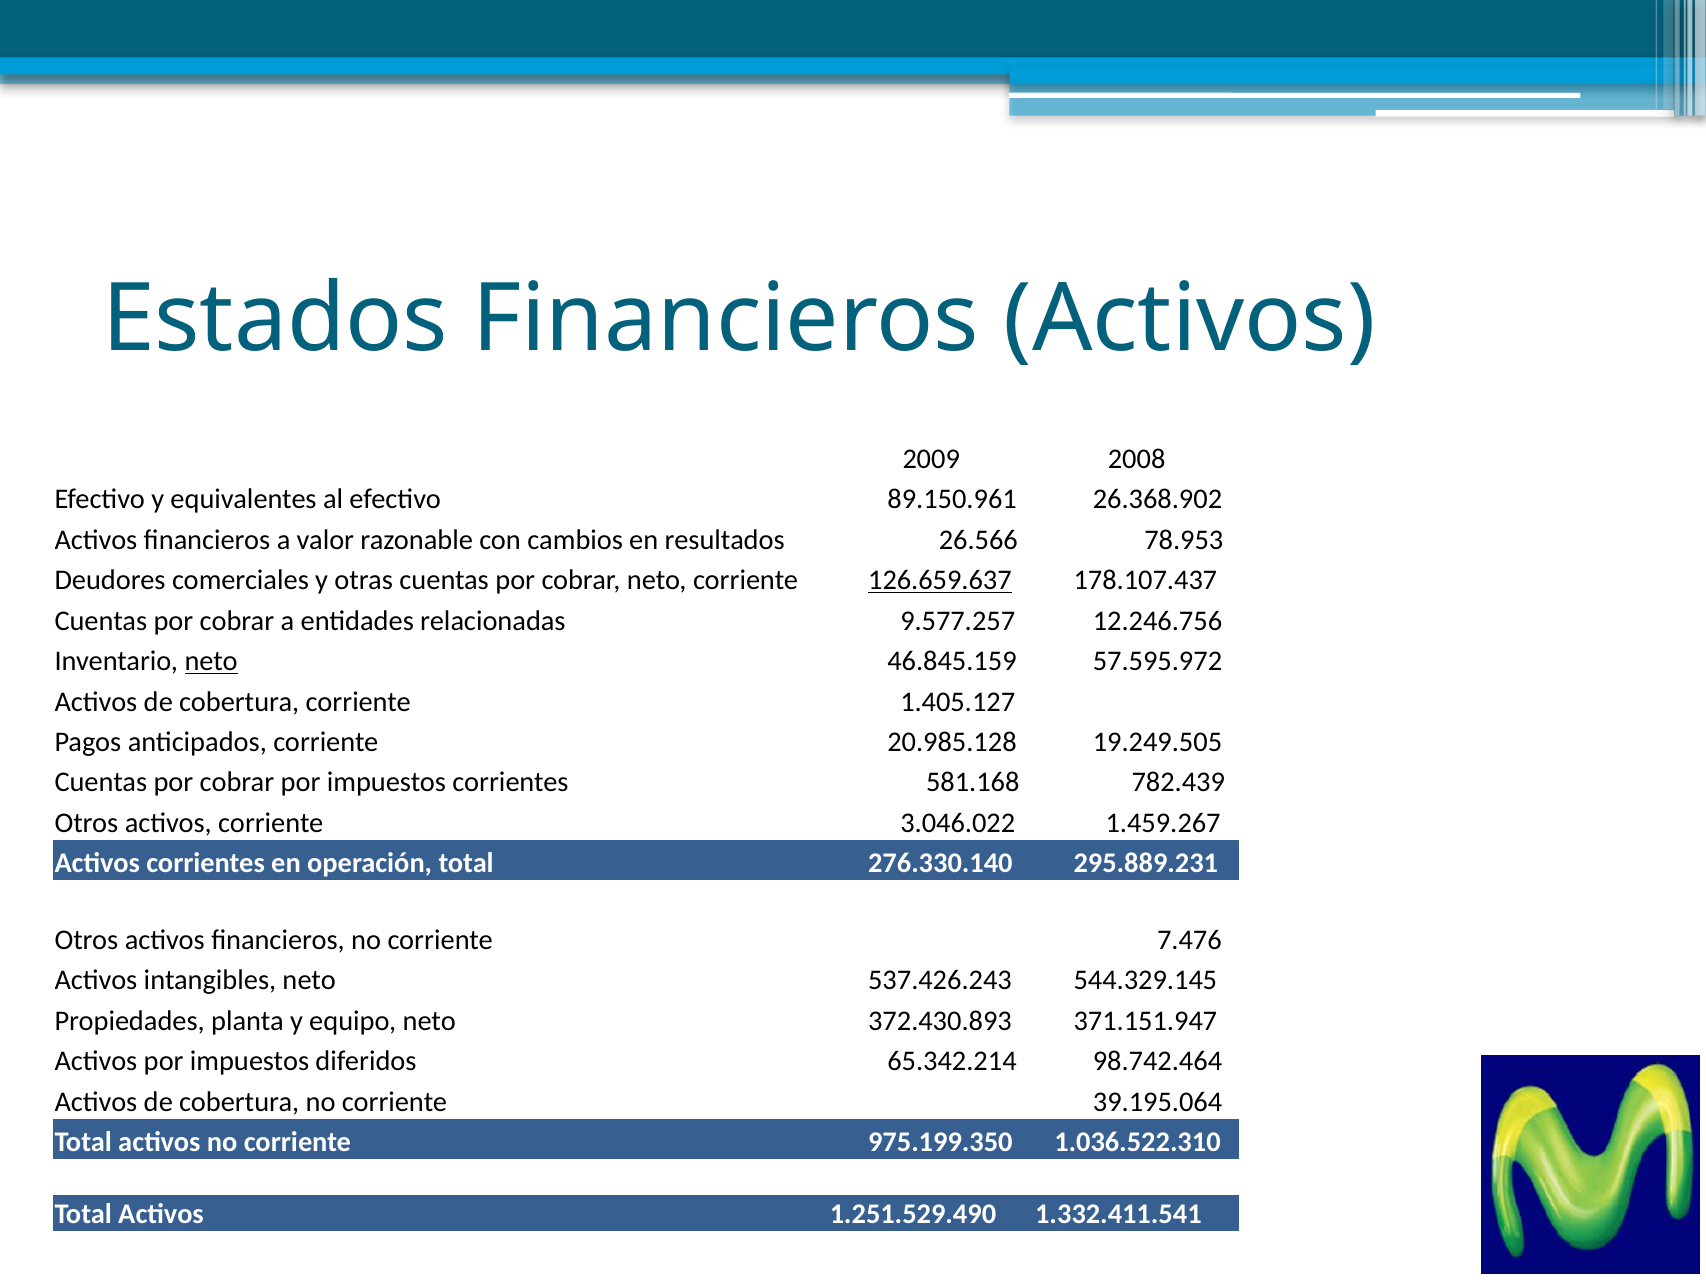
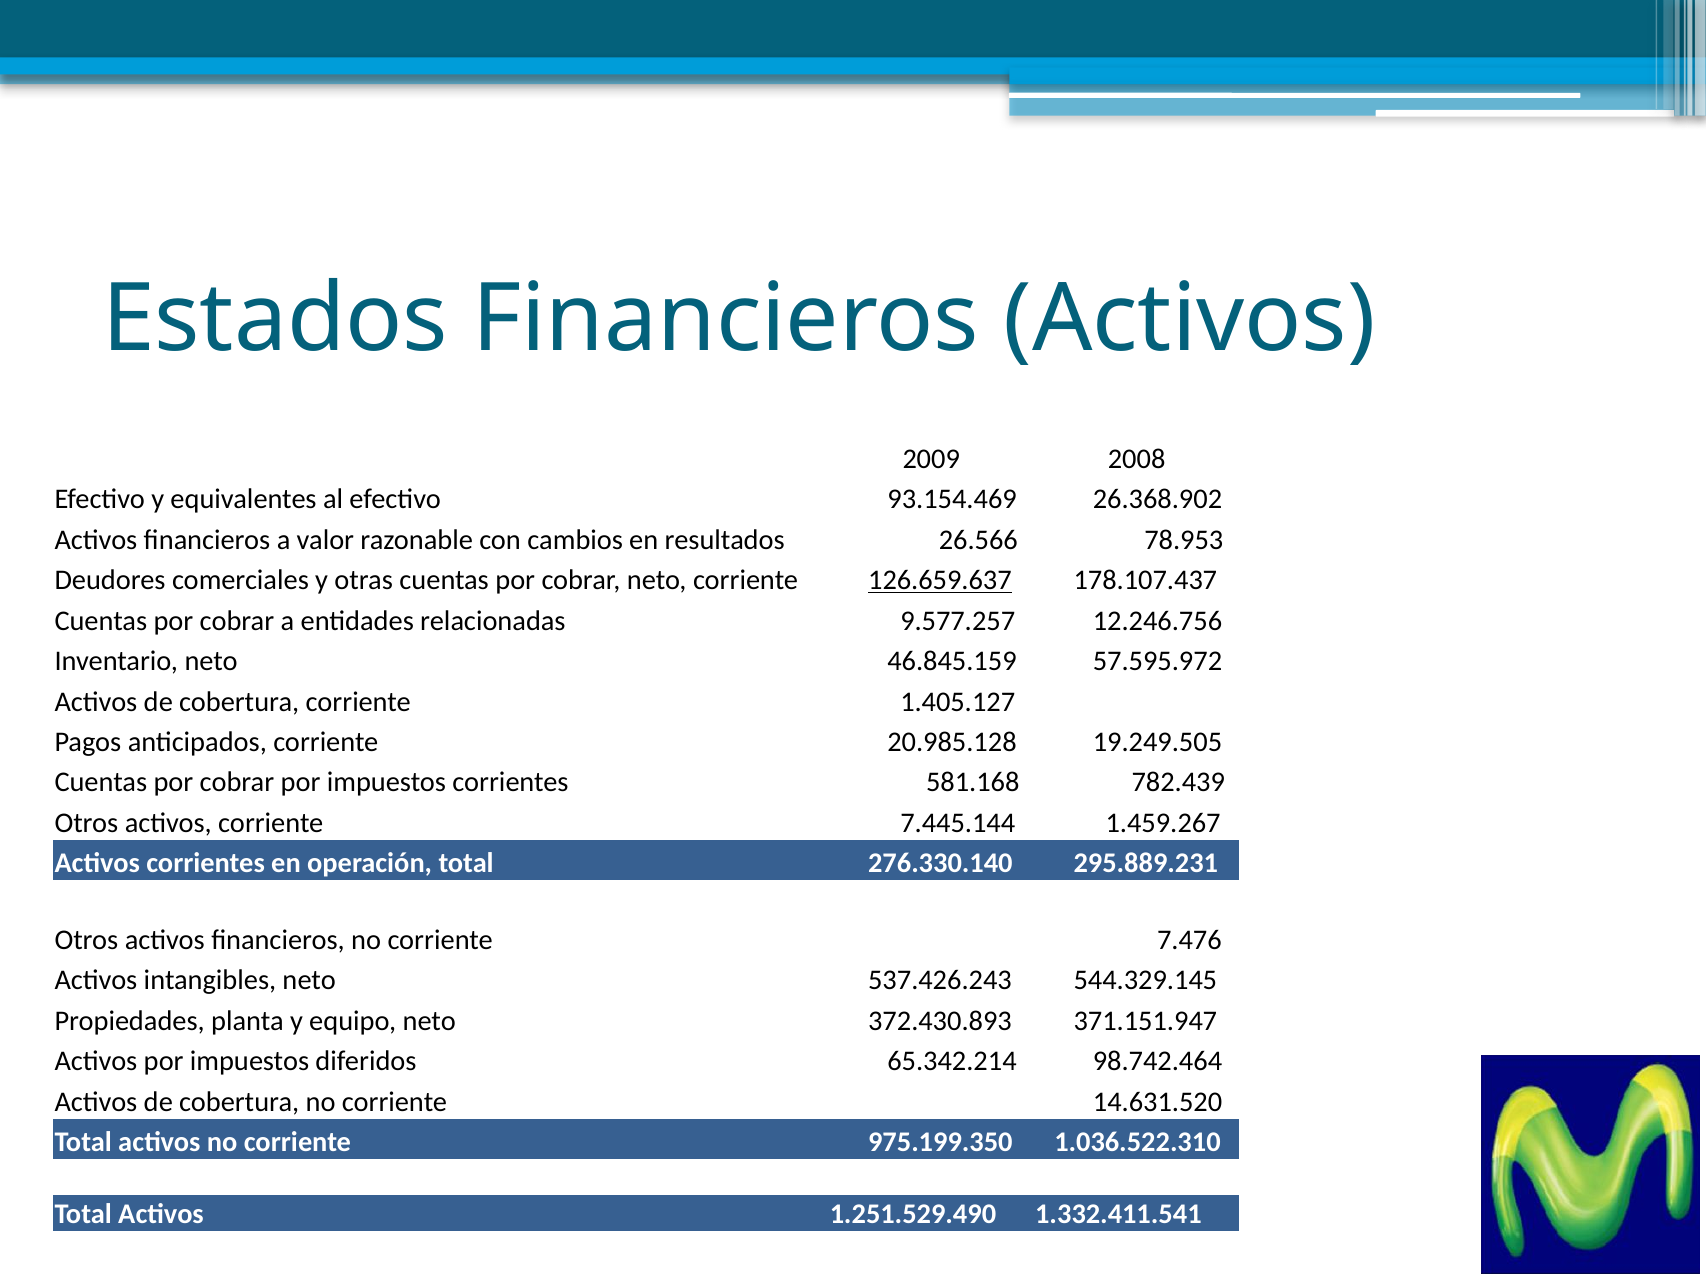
89.150.961: 89.150.961 -> 93.154.469 (952, 499)
neto underline: present -> none (211, 661)
3.046.022: 3.046.022 -> 7.445.144 (958, 823)
39.195.064: 39.195.064 -> 14.631.520 (1158, 1101)
